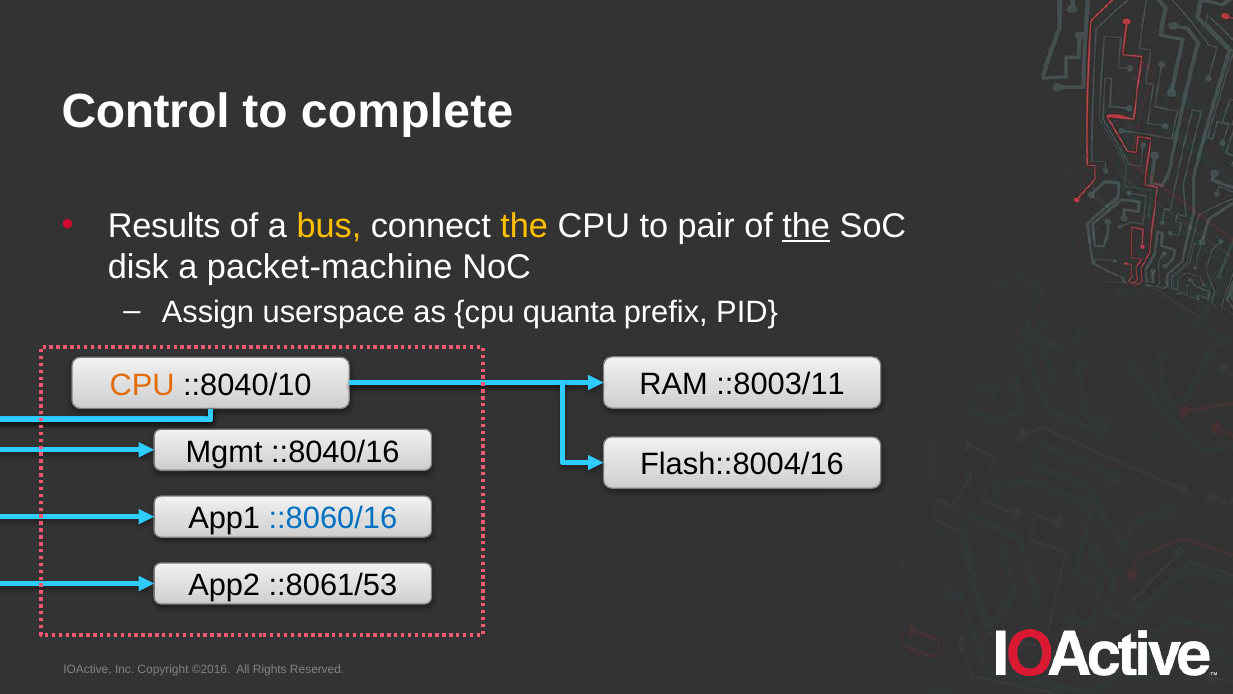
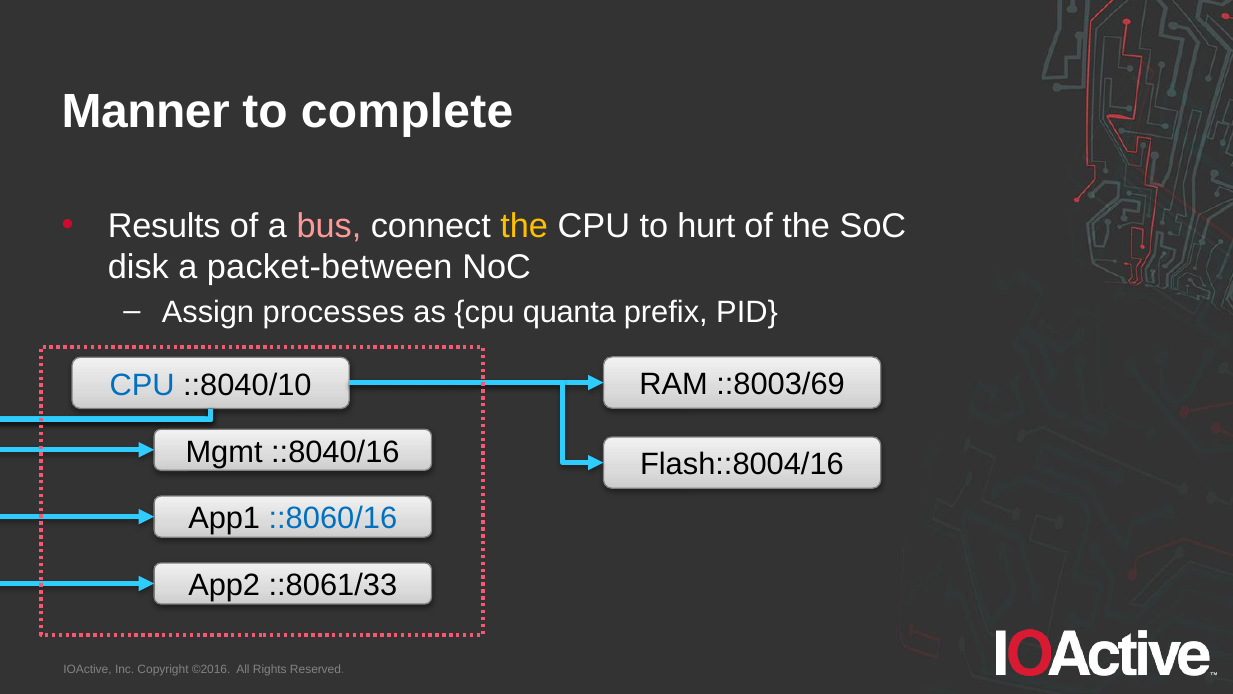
Control: Control -> Manner (146, 112)
bus colour: yellow -> pink (329, 226)
pair: pair -> hurt (706, 226)
the underline: present -> none (806, 226)
packet-machine: packet-machine -> packet-between (330, 267)
userspace: userspace -> processes (334, 312)
::8003/11: ::8003/11 -> ::8003/69 (781, 384)
CPU colour: orange -> blue (142, 385)
::8061/53: ::8061/53 -> ::8061/33 (333, 585)
